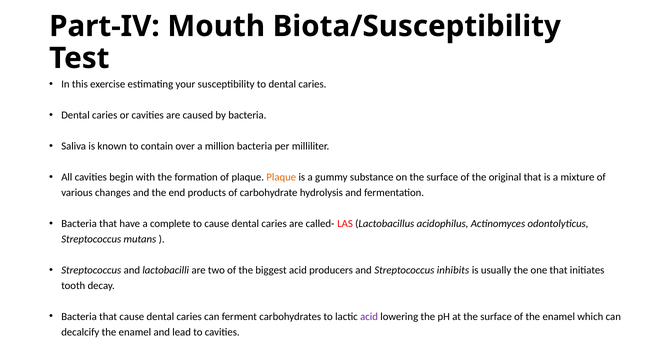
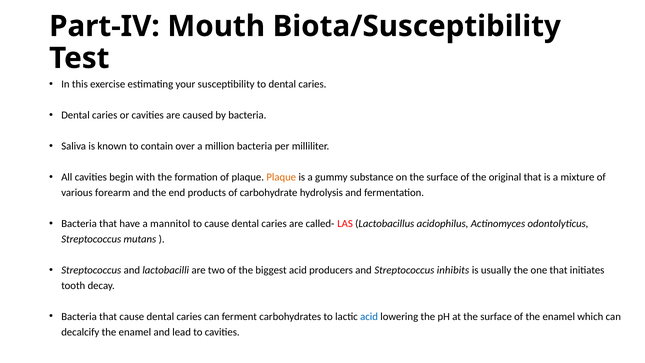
changes: changes -> forearm (113, 193)
complete: complete -> mannitol (170, 224)
acid colour: purple -> blue (369, 316)
